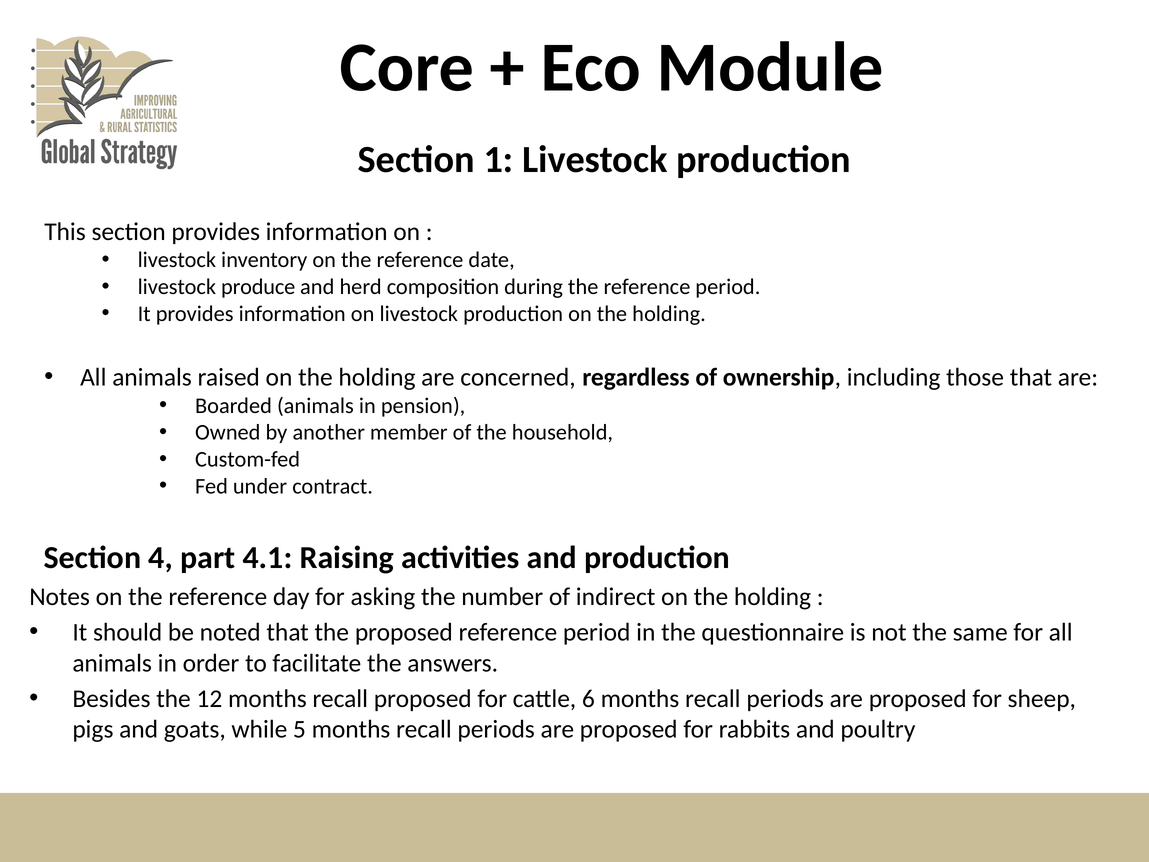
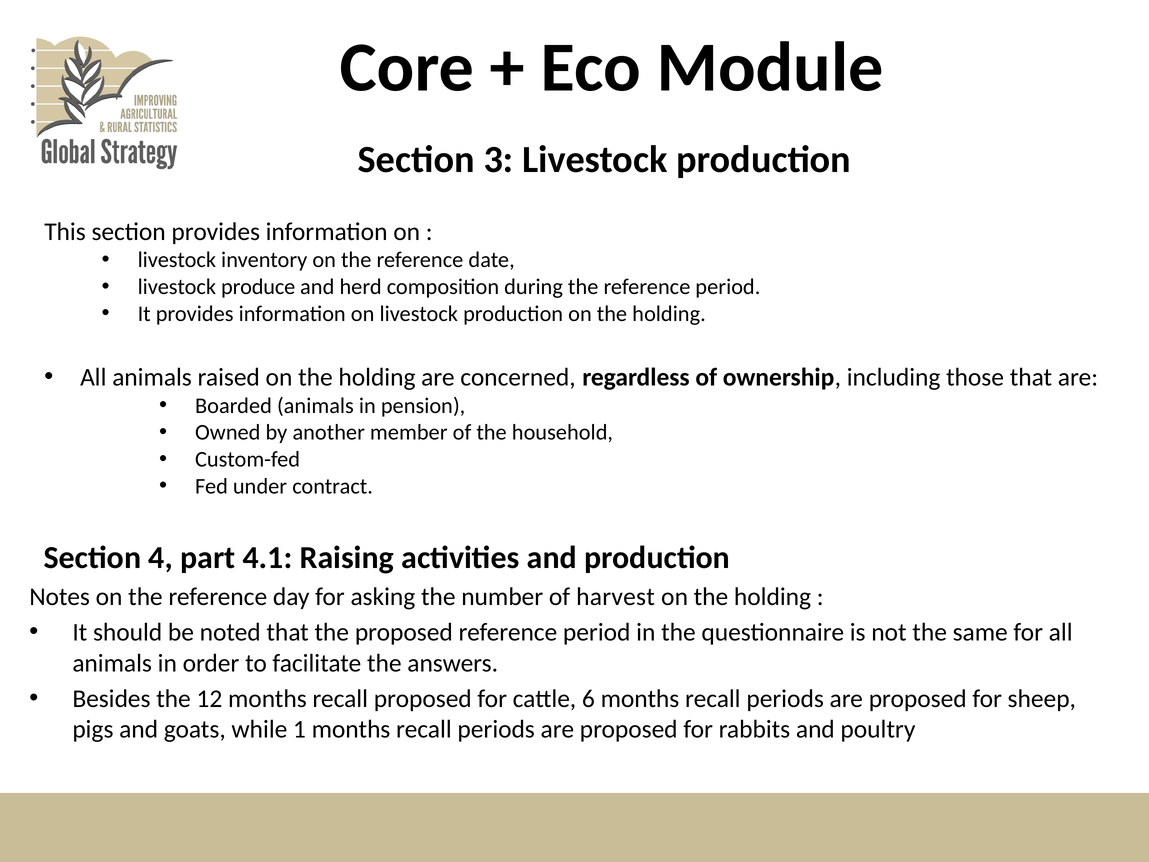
1: 1 -> 3 (499, 160)
indirect: indirect -> harvest (615, 597)
5: 5 -> 1 (299, 729)
